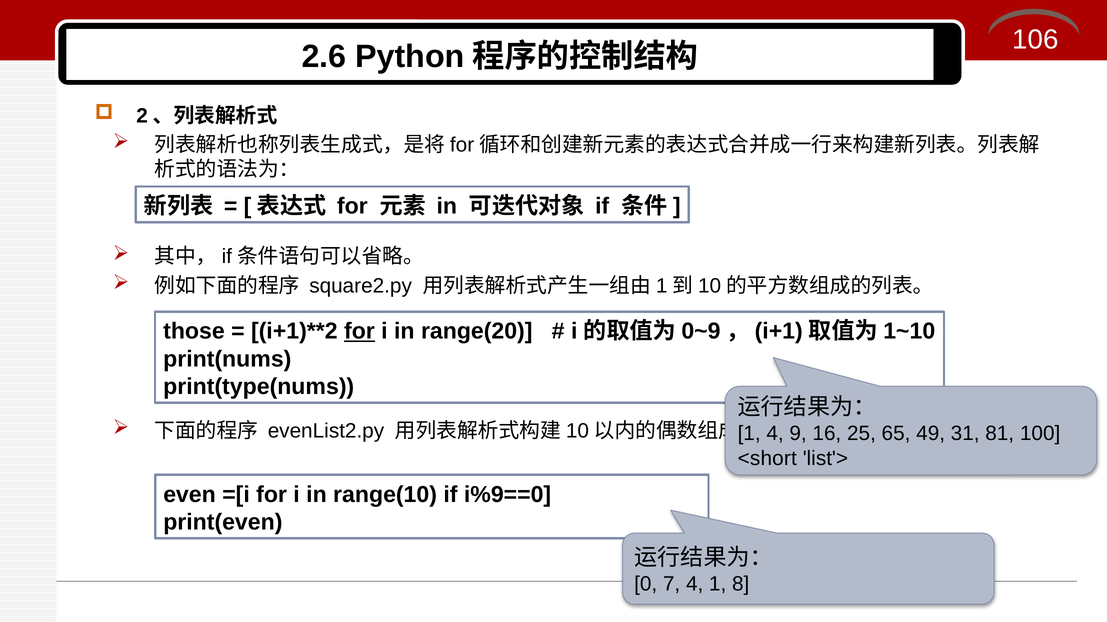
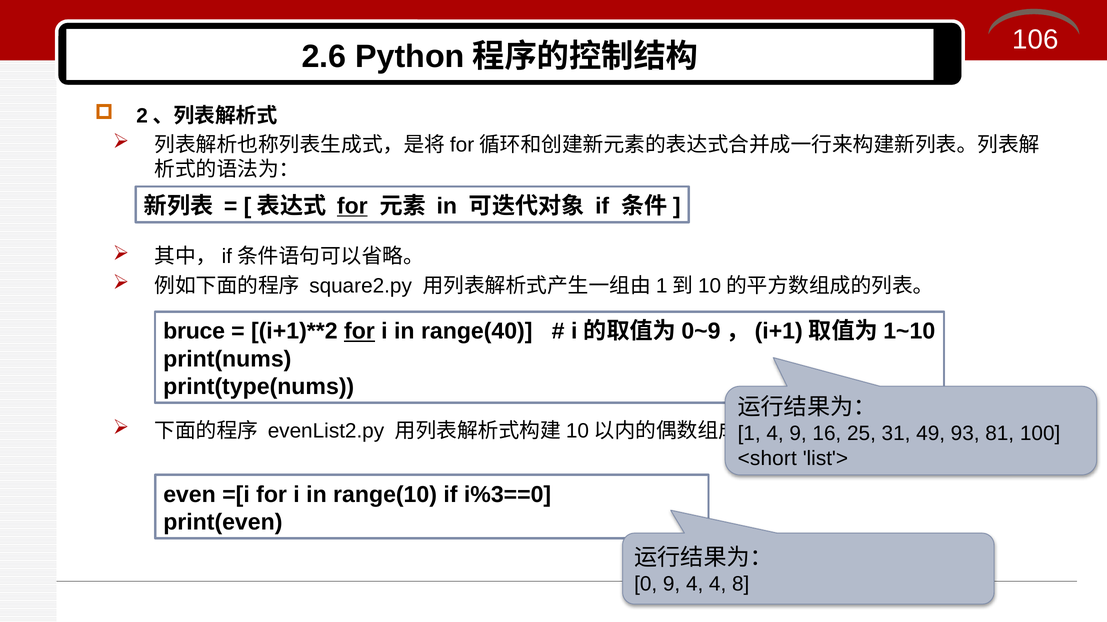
for underline: none -> present (352, 206)
those: those -> bruce (194, 332)
range(20: range(20 -> range(40 (477, 332)
65: 65 -> 31 (896, 434)
31: 31 -> 93 (965, 434)
i%9==0: i%9==0 -> i%3==0 (508, 495)
0 7: 7 -> 9 (672, 585)
4 1: 1 -> 4 (718, 585)
